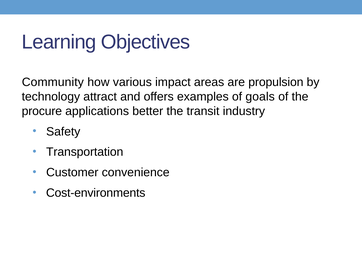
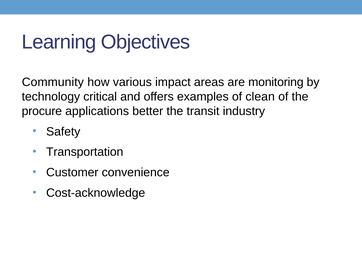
propulsion: propulsion -> monitoring (276, 82)
attract: attract -> critical (100, 97)
goals: goals -> clean (260, 97)
Cost-environments: Cost-environments -> Cost-acknowledge (96, 193)
